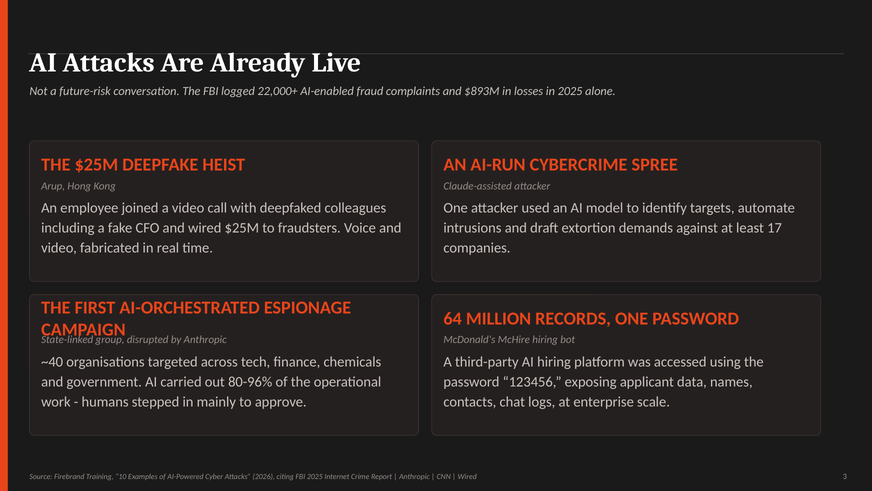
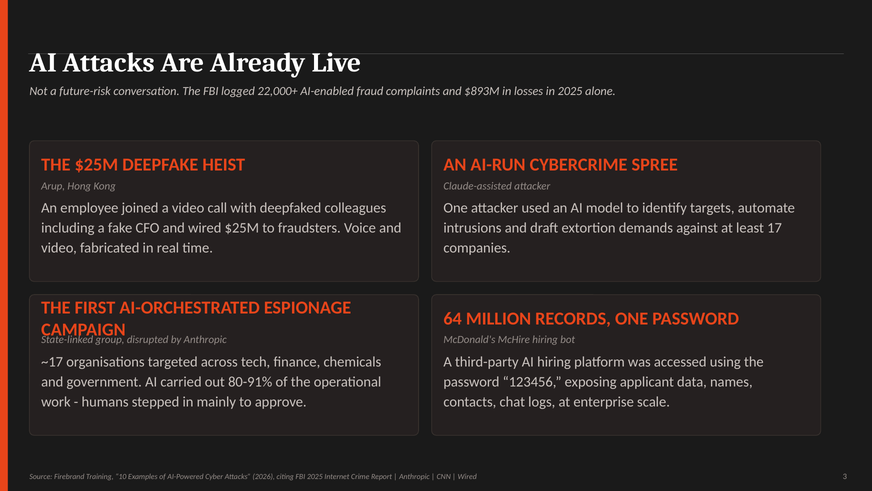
~40: ~40 -> ~17 (52, 362)
80-96%: 80-96% -> 80-91% (250, 382)
